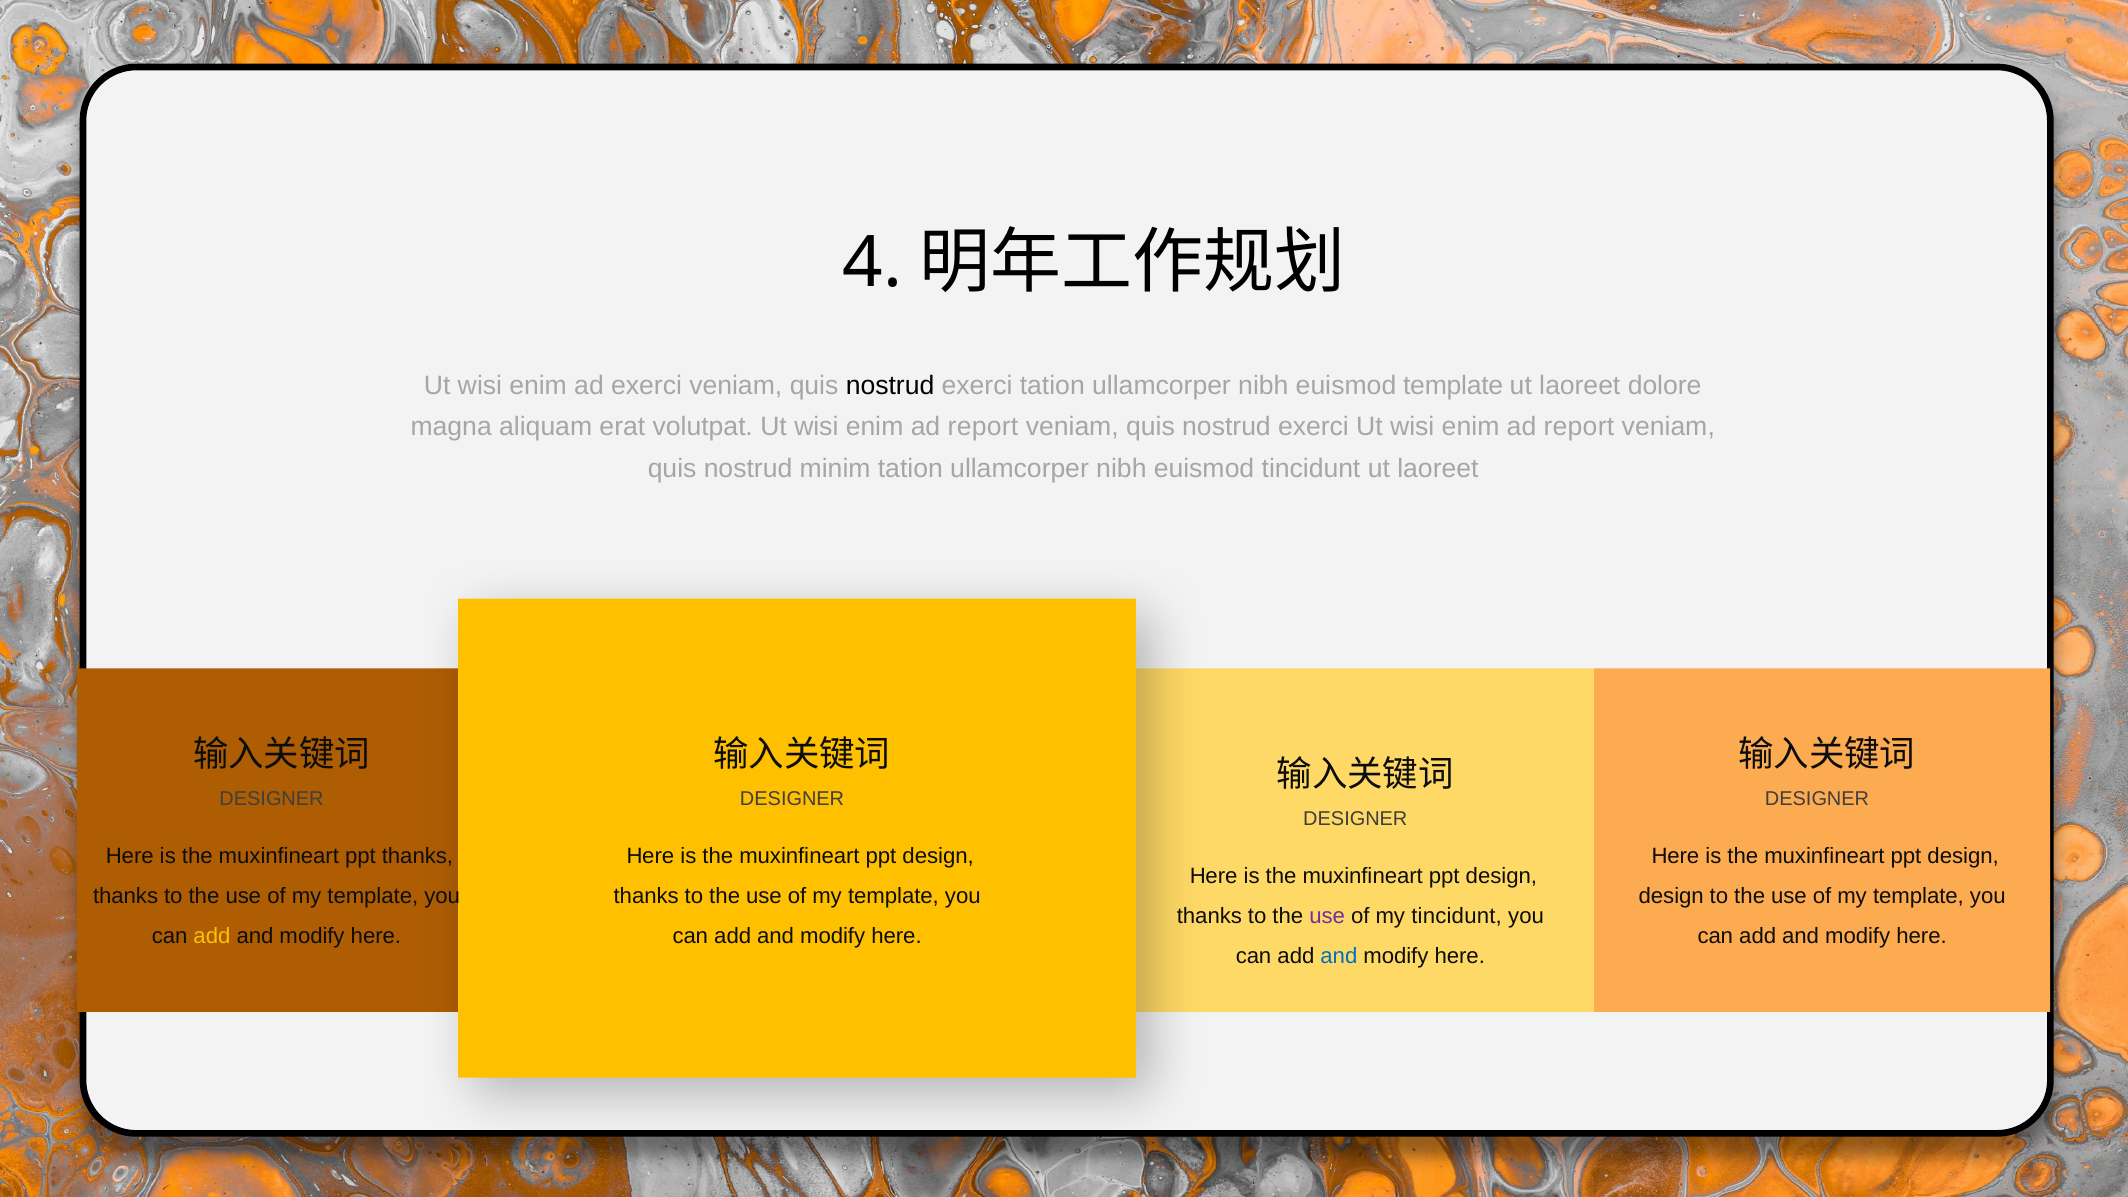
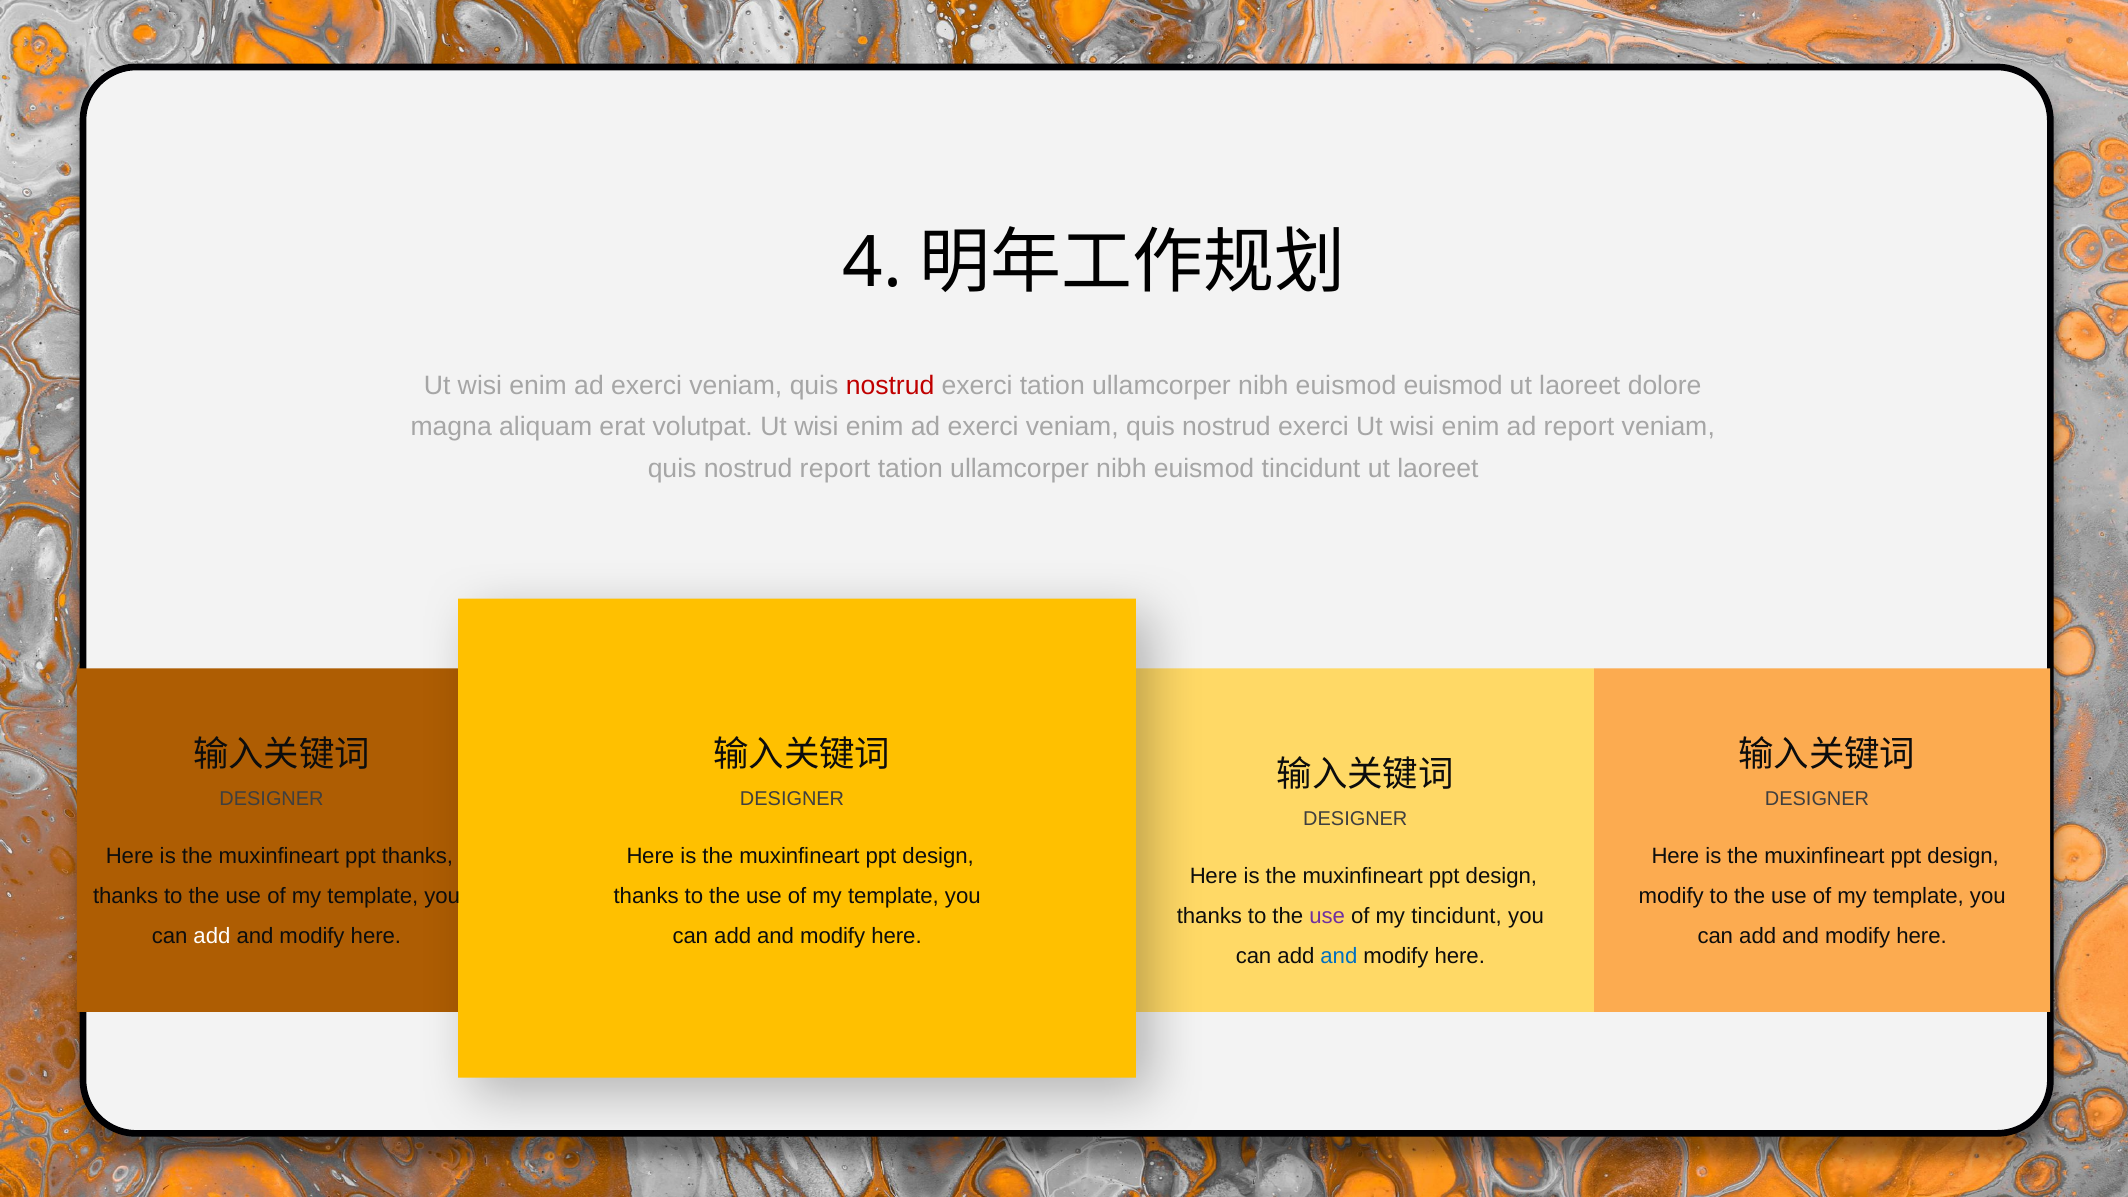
nostrud colour: black -> red (890, 386)
euismod template: template -> euismod (1453, 386)
report: report -> exerci (983, 427)
nostrud minim: minim -> report (835, 468)
design: design -> modify (1671, 896)
add colour: yellow -> white (212, 936)
